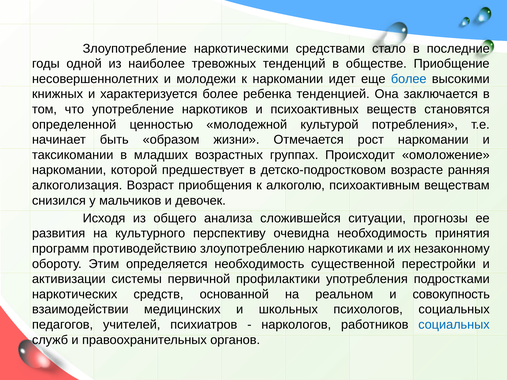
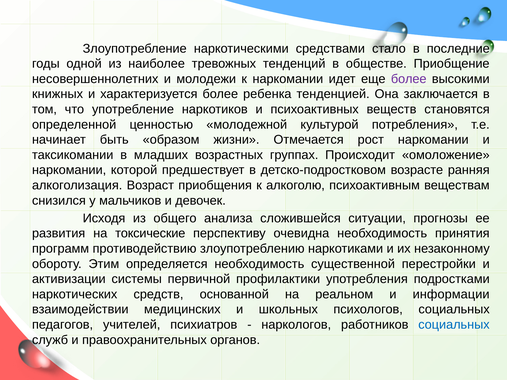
более colour: blue -> purple (409, 79)
культурного: культурного -> токсические (150, 234)
совокупность: совокупность -> информации (451, 294)
